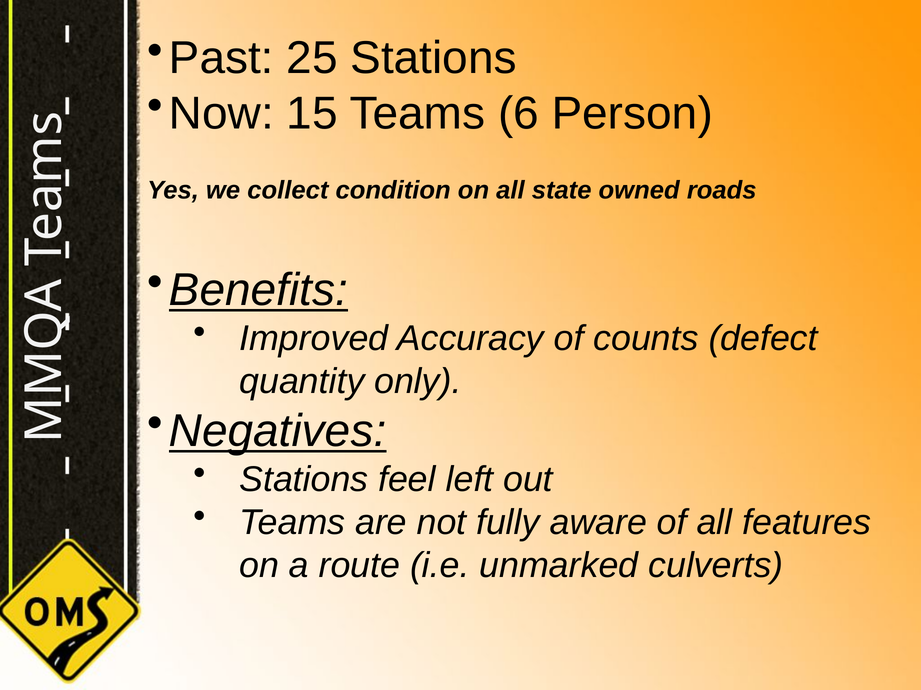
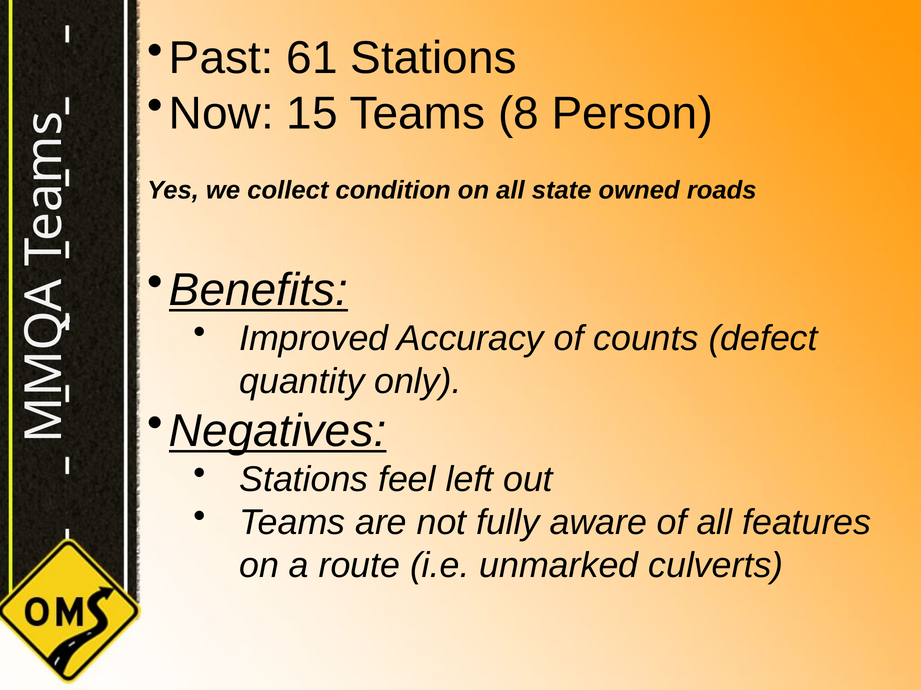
25: 25 -> 61 (312, 58)
6: 6 -> 8 (519, 114)
